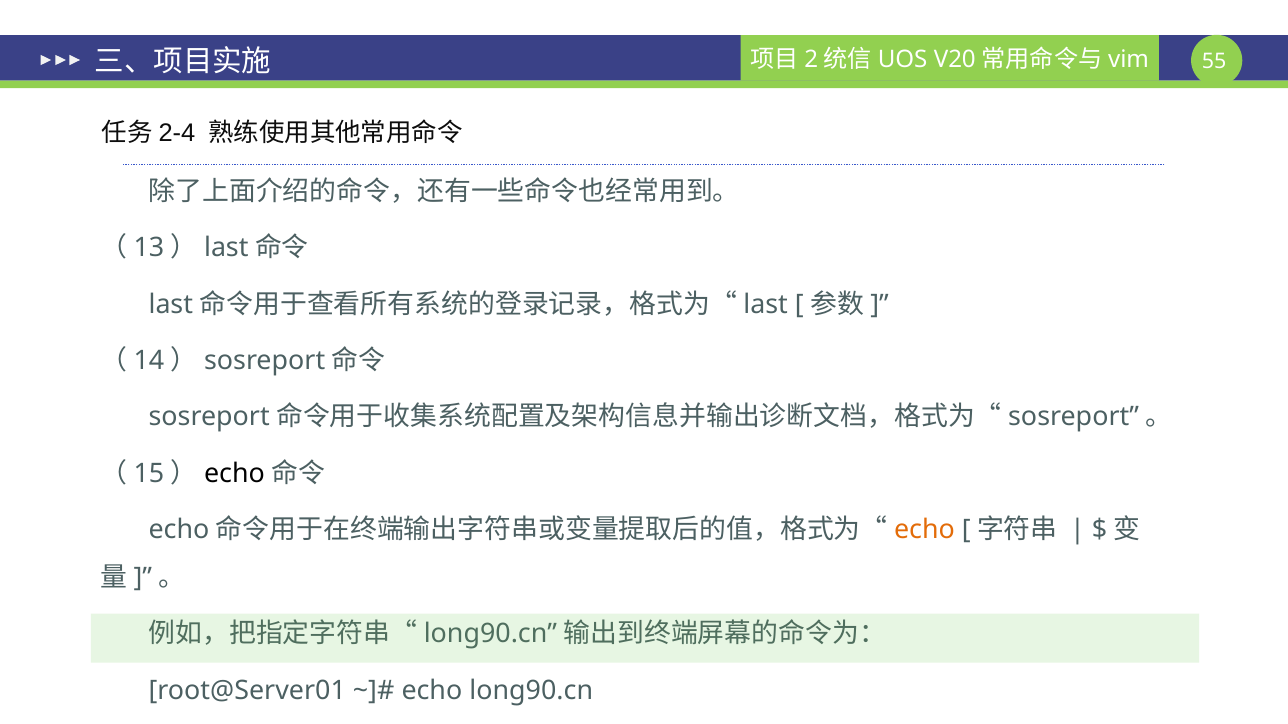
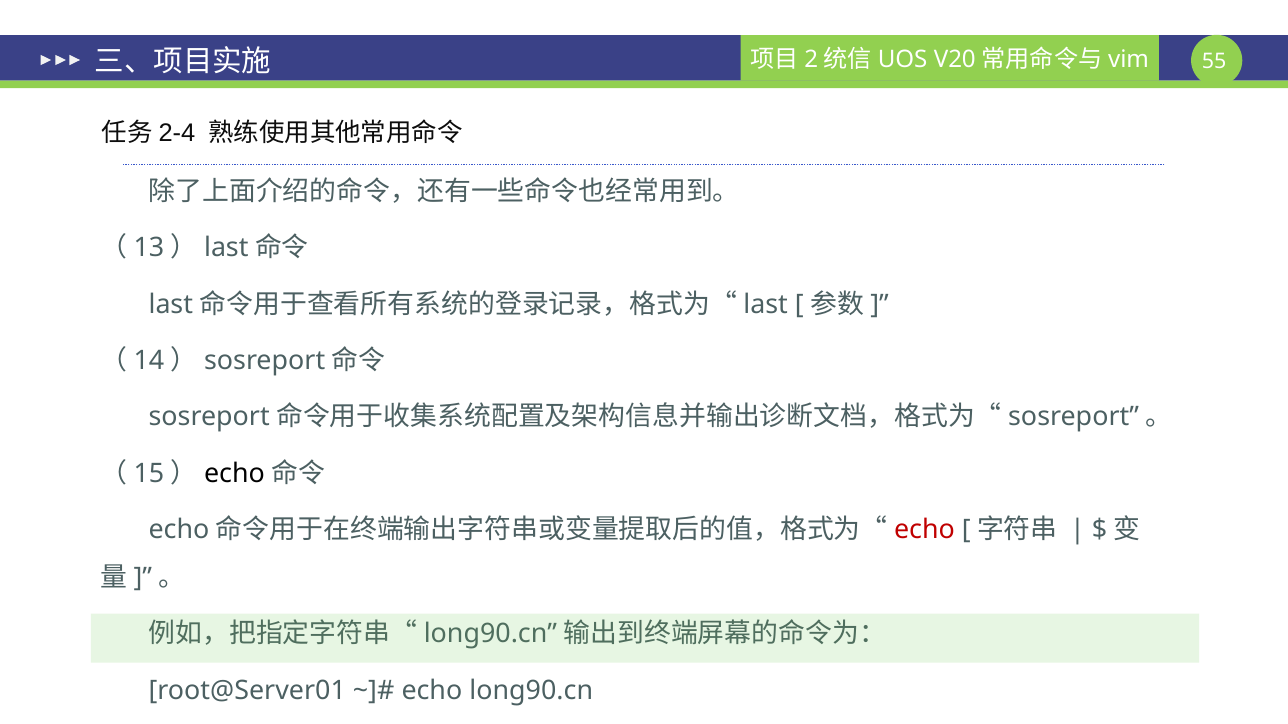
echo colour: orange -> red (925, 530)
